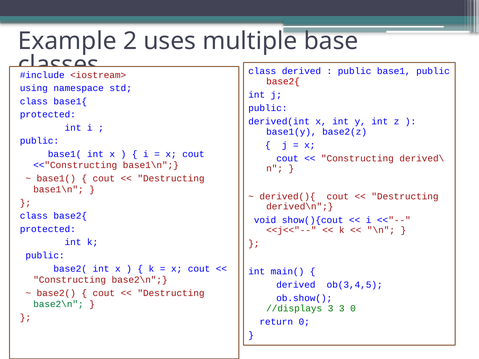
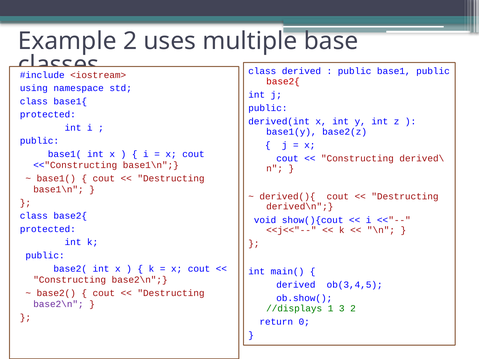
base2\n colour: green -> purple (58, 304)
//displays 3: 3 -> 1 (331, 309)
3 0: 0 -> 2 (353, 309)
